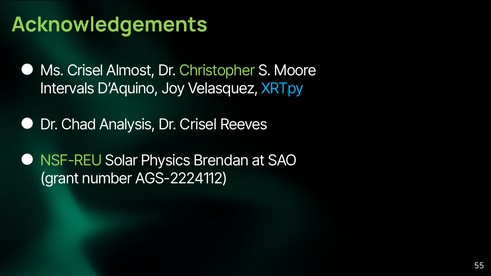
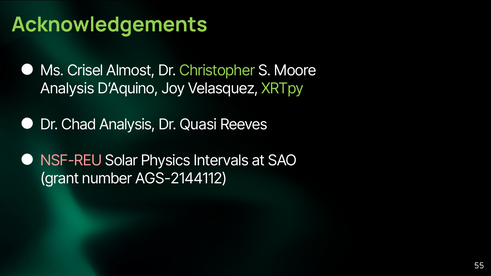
Intervals: Intervals -> Analysis (67, 89)
XRTpy colour: light blue -> light green (282, 89)
Dr Crisel: Crisel -> Quasi (198, 125)
NSF-REU colour: light green -> pink (71, 161)
Brendan: Brendan -> Intervals (221, 161)
AGS-2224112: AGS-2224112 -> AGS-2144112 (181, 179)
